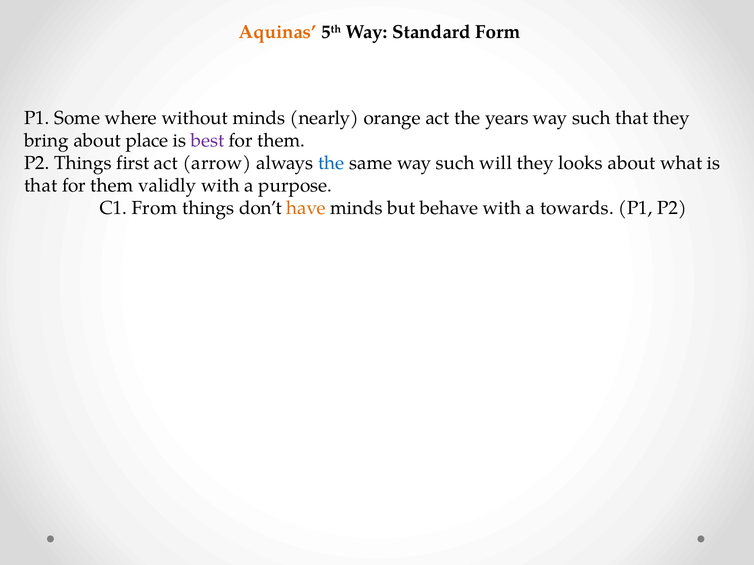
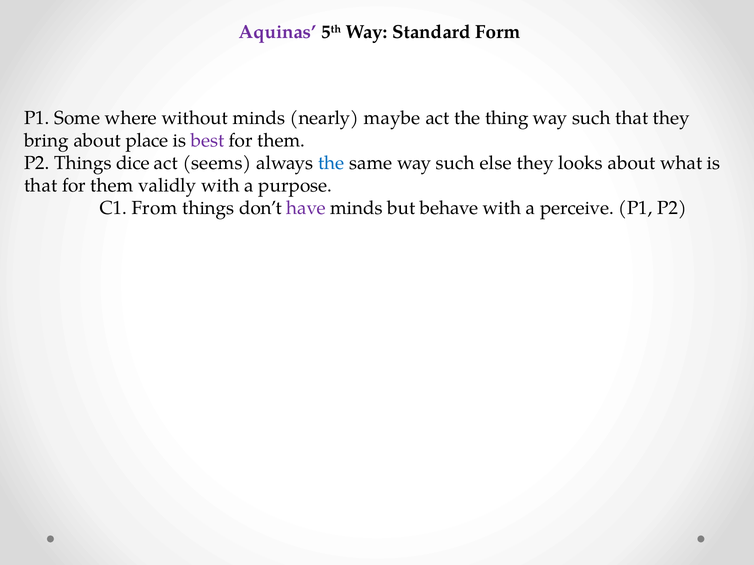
Aquinas colour: orange -> purple (278, 32)
orange: orange -> maybe (392, 118)
years: years -> thing (507, 118)
first: first -> dice (133, 163)
arrow: arrow -> seems (217, 163)
will: will -> else (496, 163)
have colour: orange -> purple (306, 208)
towards: towards -> perceive (577, 208)
